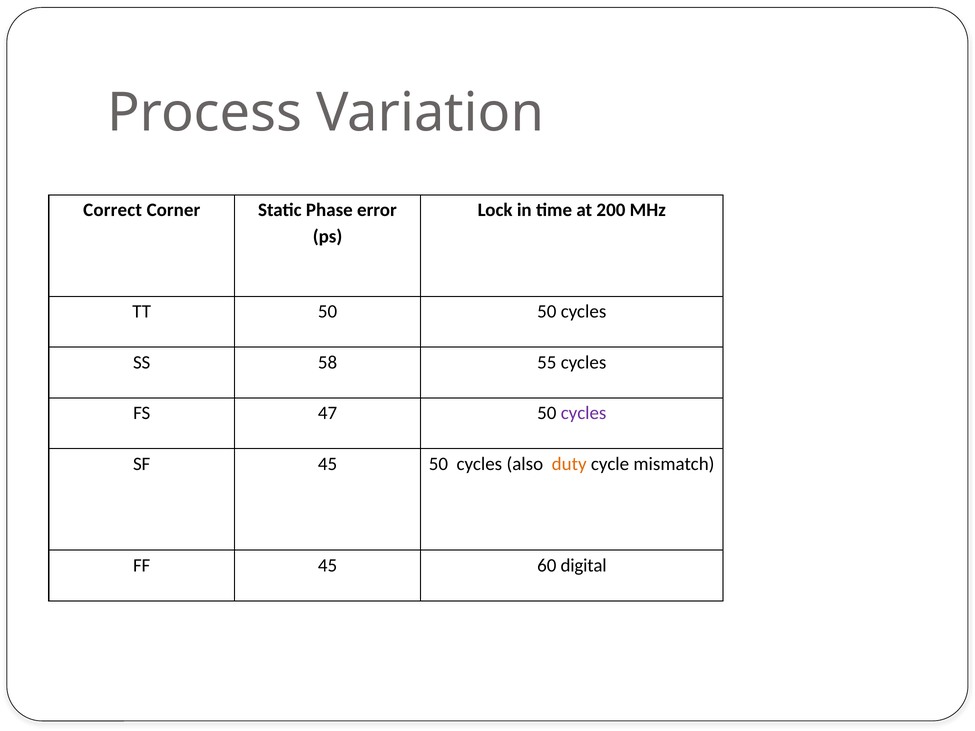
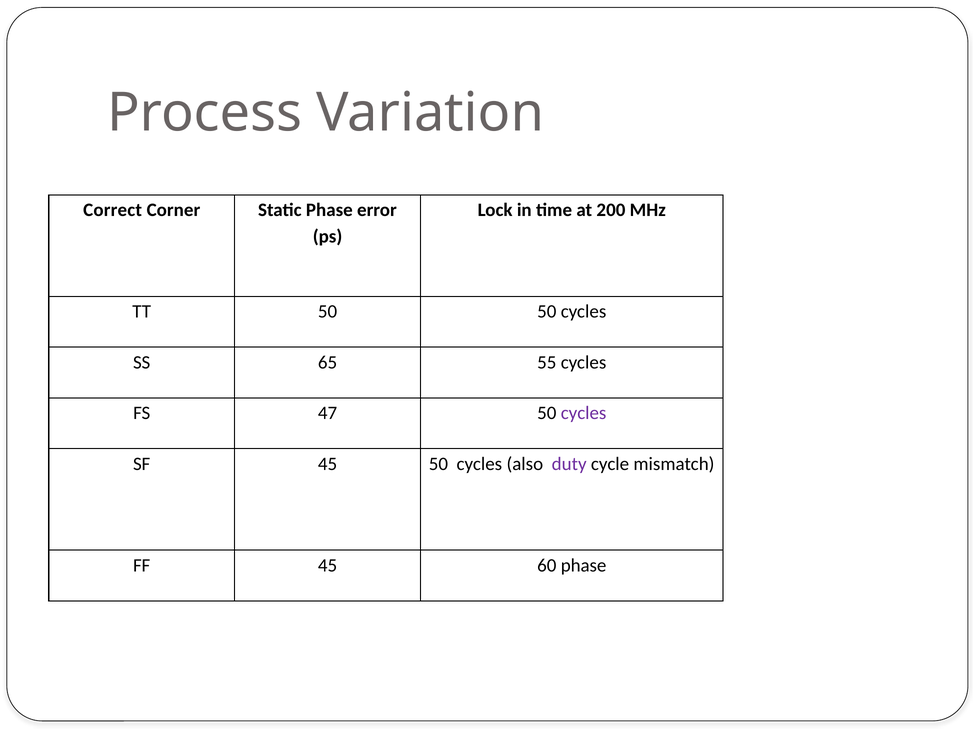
58: 58 -> 65 (328, 363)
duty colour: orange -> purple (569, 464)
60 digital: digital -> phase (584, 566)
